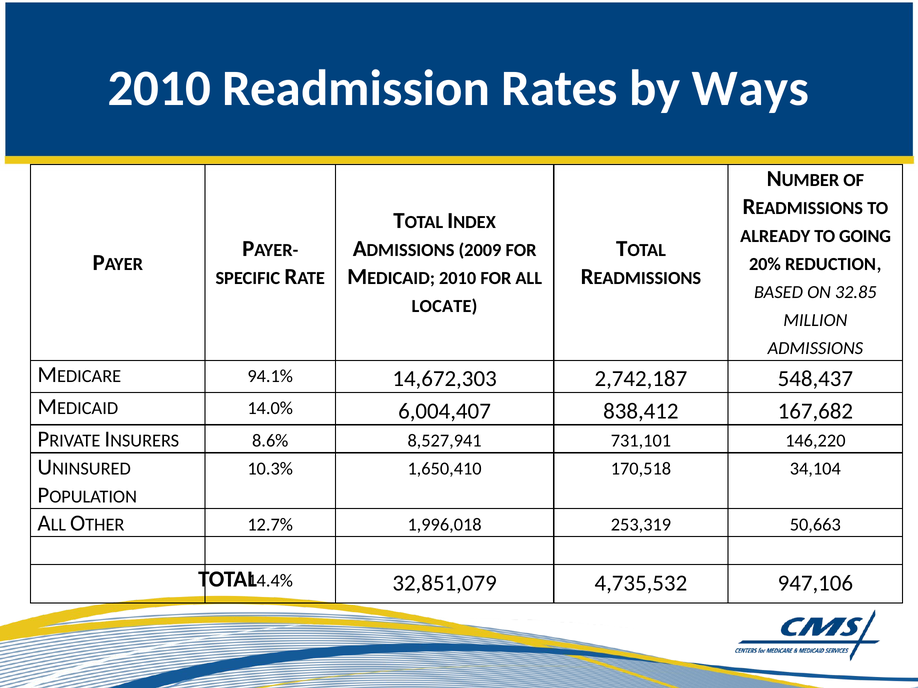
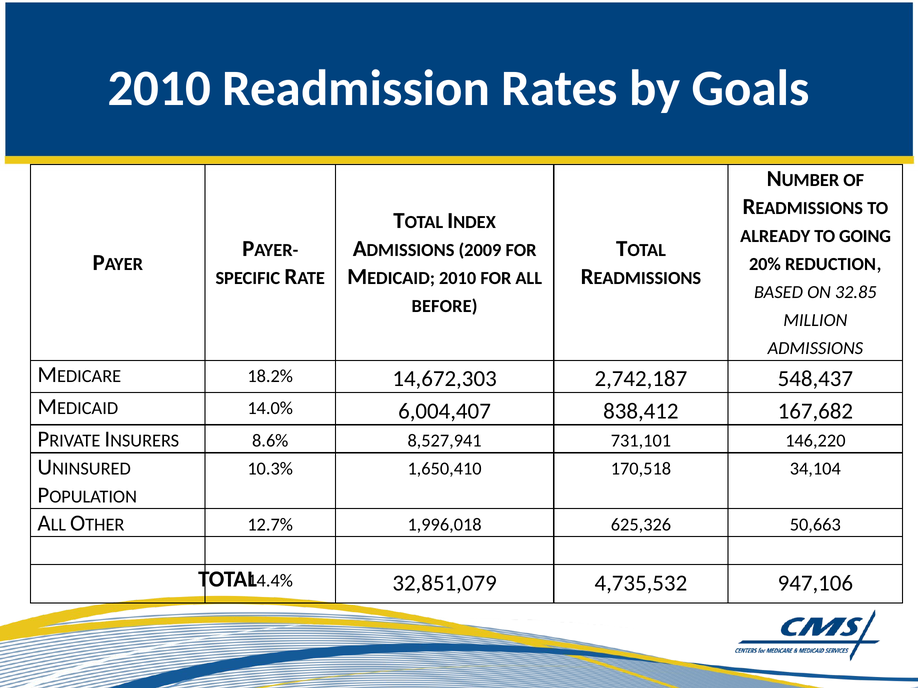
Ways: Ways -> Goals (751, 88)
LOCATE: LOCATE -> BEFORE (445, 306)
94.1%: 94.1% -> 18.2% (270, 376)
253,319: 253,319 -> 625,326 (641, 525)
